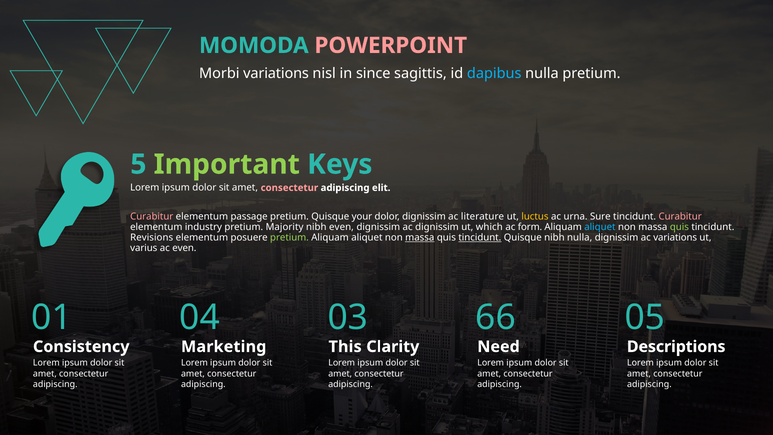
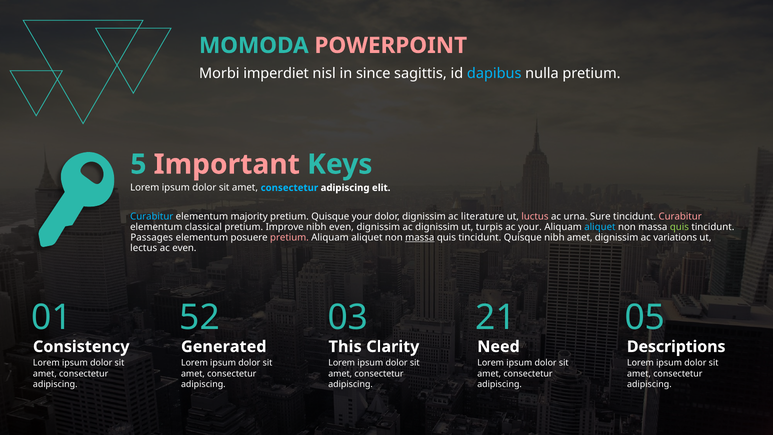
Morbi variations: variations -> imperdiet (276, 73)
Important colour: light green -> pink (227, 164)
consectetur colour: pink -> light blue (289, 188)
Curabitur colour: pink -> light blue (152, 217)
passage: passage -> majority (249, 217)
luctus colour: yellow -> pink (535, 217)
industry: industry -> classical (203, 227)
Majority: Majority -> Improve (285, 227)
which: which -> turpis (489, 227)
ac form: form -> your (530, 227)
Revisions: Revisions -> Passages (152, 237)
pretium colour: light green -> pink (289, 237)
tincidunt underline: present -> none (480, 237)
nibh nulla: nulla -> amet (580, 237)
varius: varius -> lectus (144, 248)
04: 04 -> 52 (200, 317)
66: 66 -> 21 (496, 317)
Marketing: Marketing -> Generated (224, 347)
